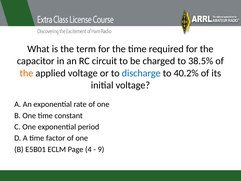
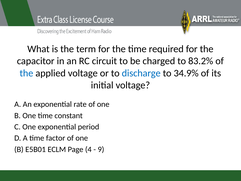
38.5%: 38.5% -> 83.2% (201, 61)
the colour: orange -> blue (26, 73)
40.2%: 40.2% -> 34.9% (186, 73)
